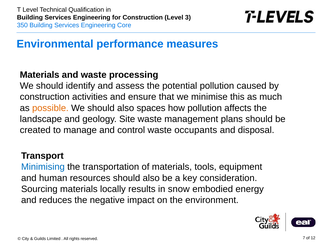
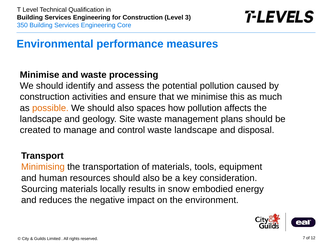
Materials: Materials -> Minimise (40, 75)
waste occupants: occupants -> landscape (196, 130)
Minimising colour: blue -> orange (43, 167)
